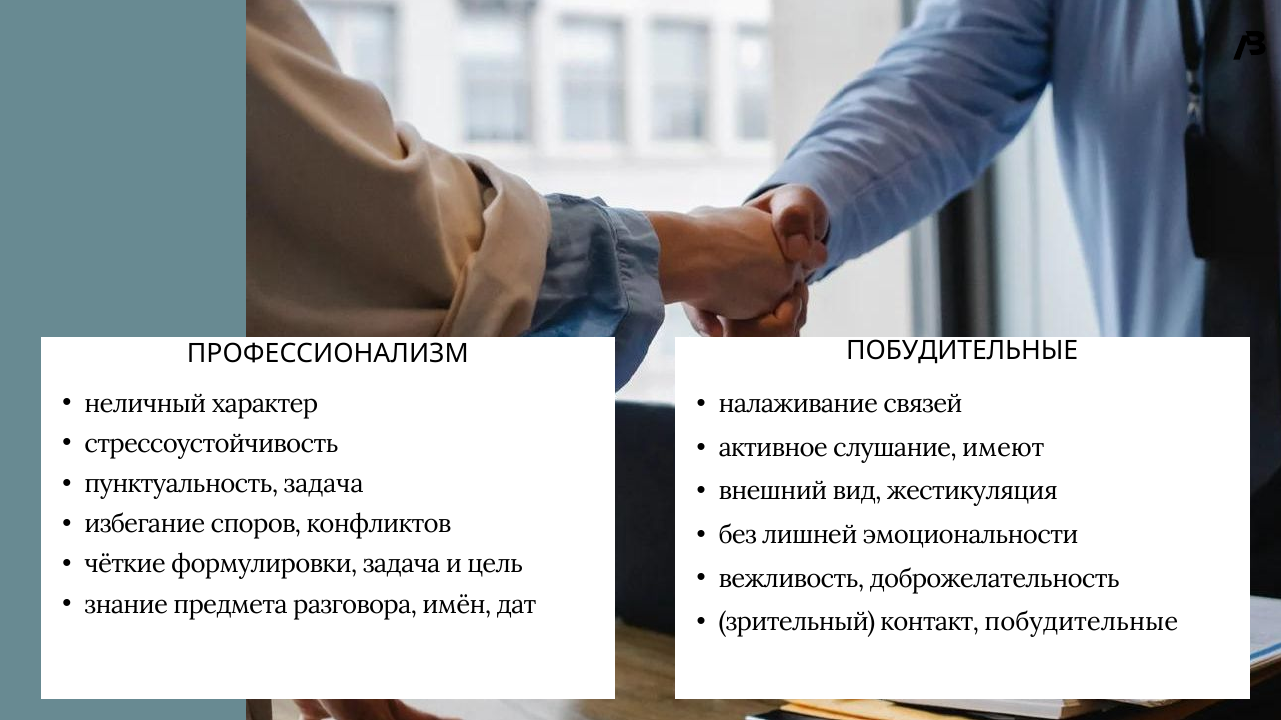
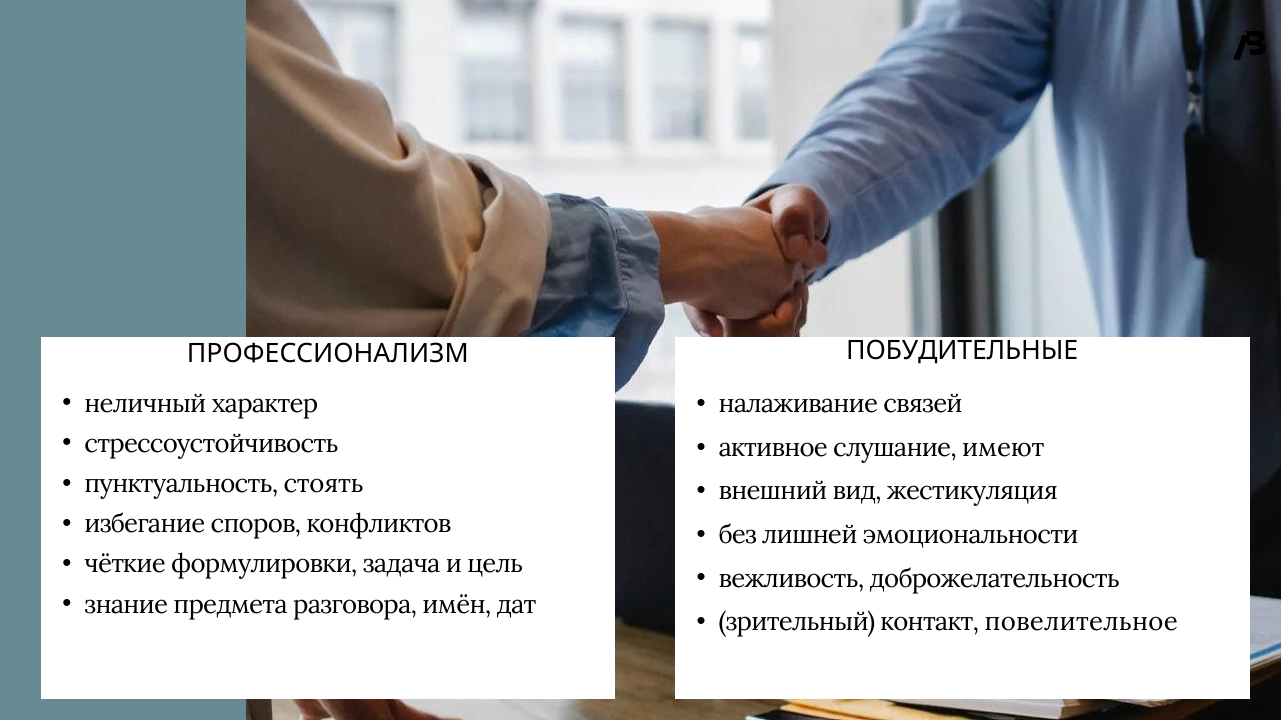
пунктуальность задача: задача -> стоять (324, 484)
контакт побудительные: побудительные -> повелительное (1081, 623)
